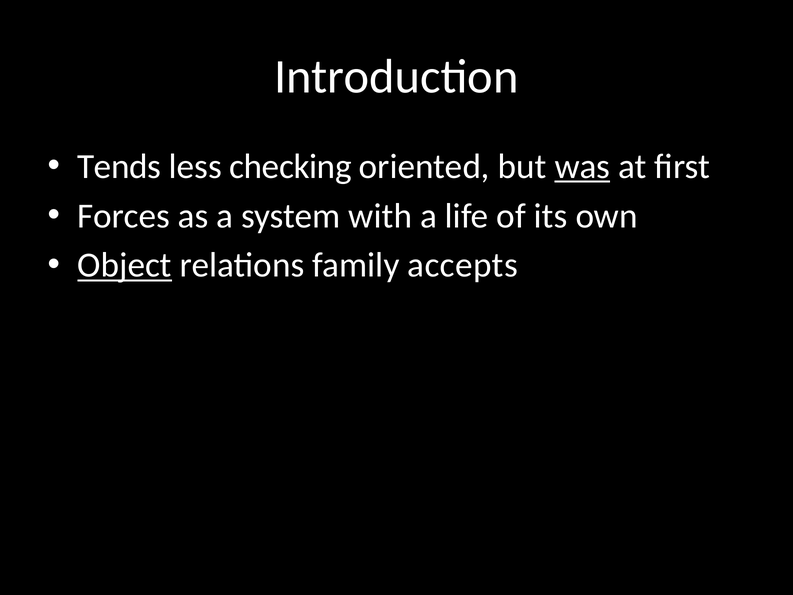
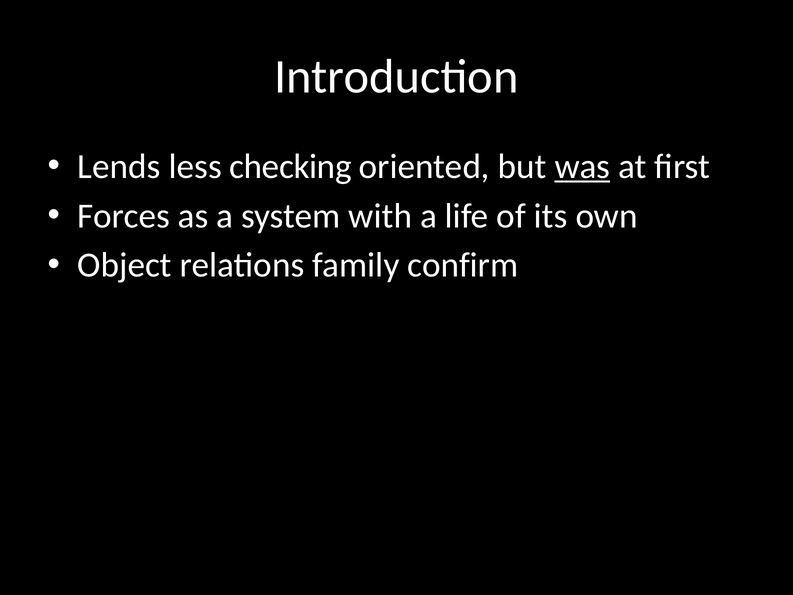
Tends: Tends -> Lends (119, 166)
Object underline: present -> none (125, 265)
accepts: accepts -> confirm (463, 265)
